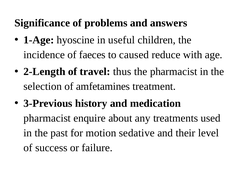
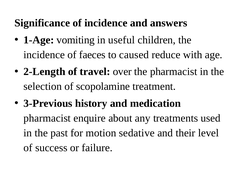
of problems: problems -> incidence (106, 23)
hyoscine: hyoscine -> vomiting (76, 40)
thus: thus -> over (122, 72)
amfetamines: amfetamines -> scopolamine (103, 87)
